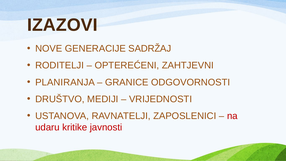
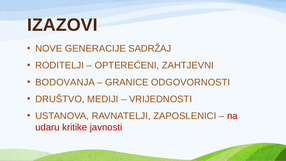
PLANIRANJA: PLANIRANJA -> BODOVANJA (65, 82)
